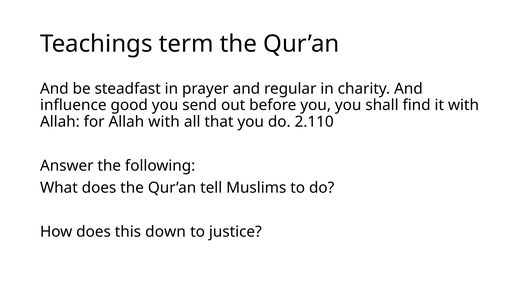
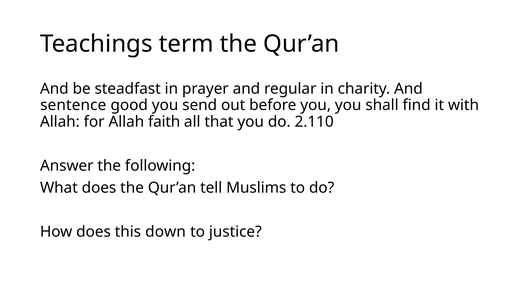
influence: influence -> sentence (73, 105)
Allah with: with -> faith (164, 122)
